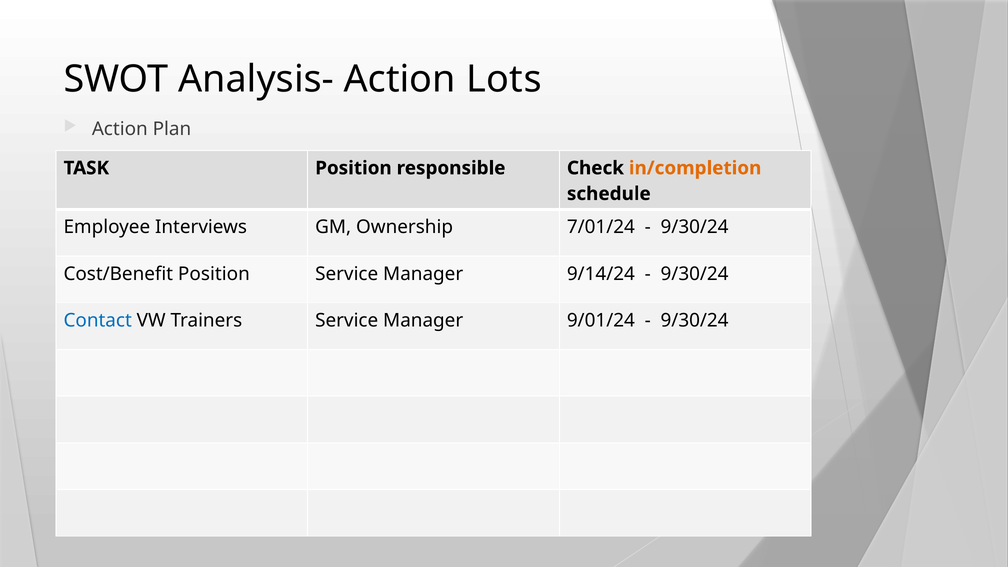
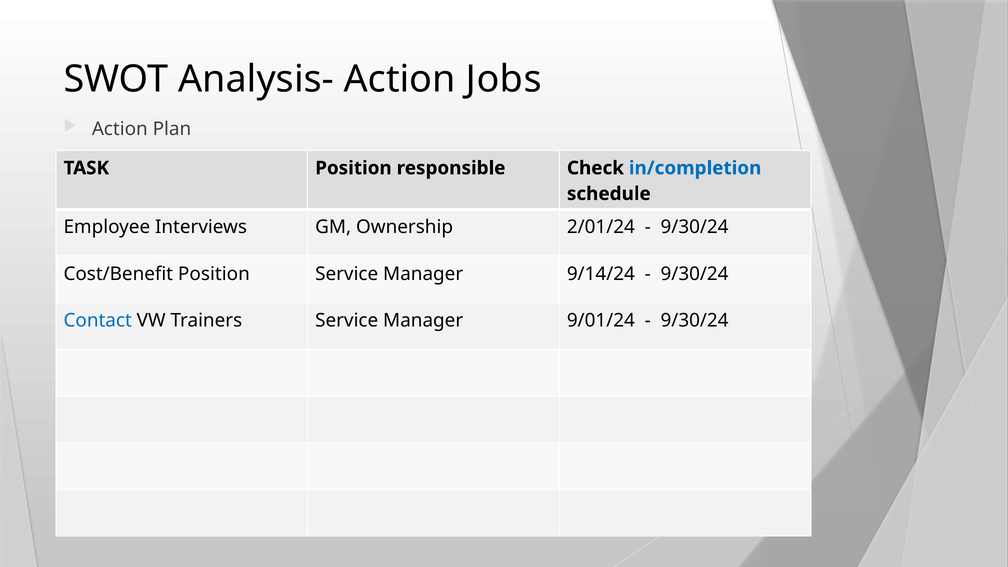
Lots: Lots -> Jobs (504, 79)
in/completion colour: orange -> blue (695, 168)
7/01/24: 7/01/24 -> 2/01/24 (601, 227)
